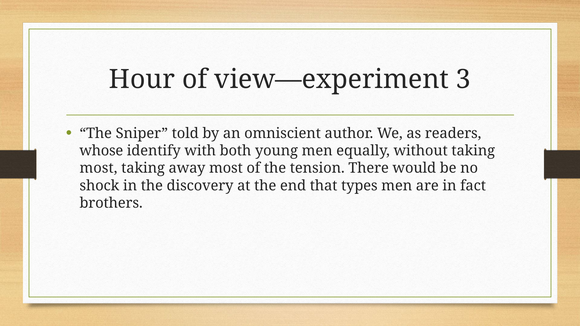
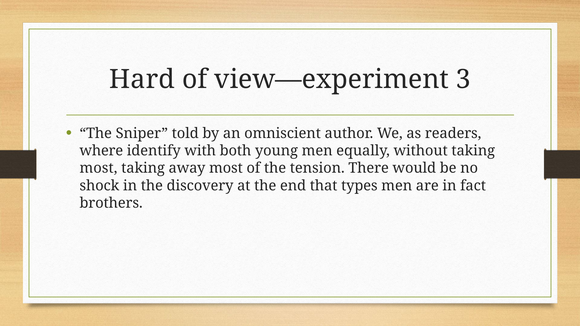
Hour: Hour -> Hard (142, 80)
whose: whose -> where (101, 151)
